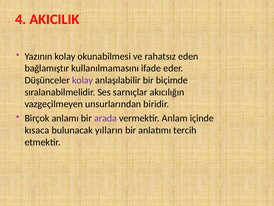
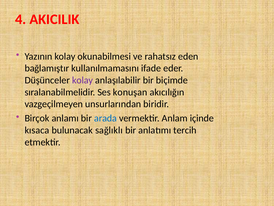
sarnıçlar: sarnıçlar -> konuşan (130, 92)
arada colour: purple -> blue (105, 118)
yılların: yılların -> sağlıklı (109, 130)
